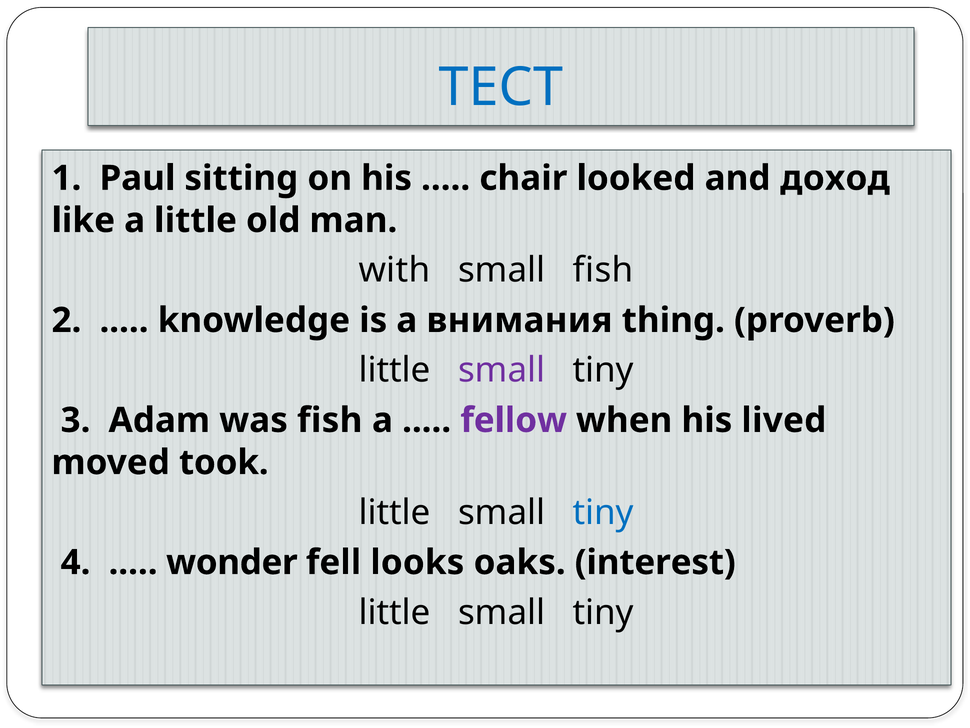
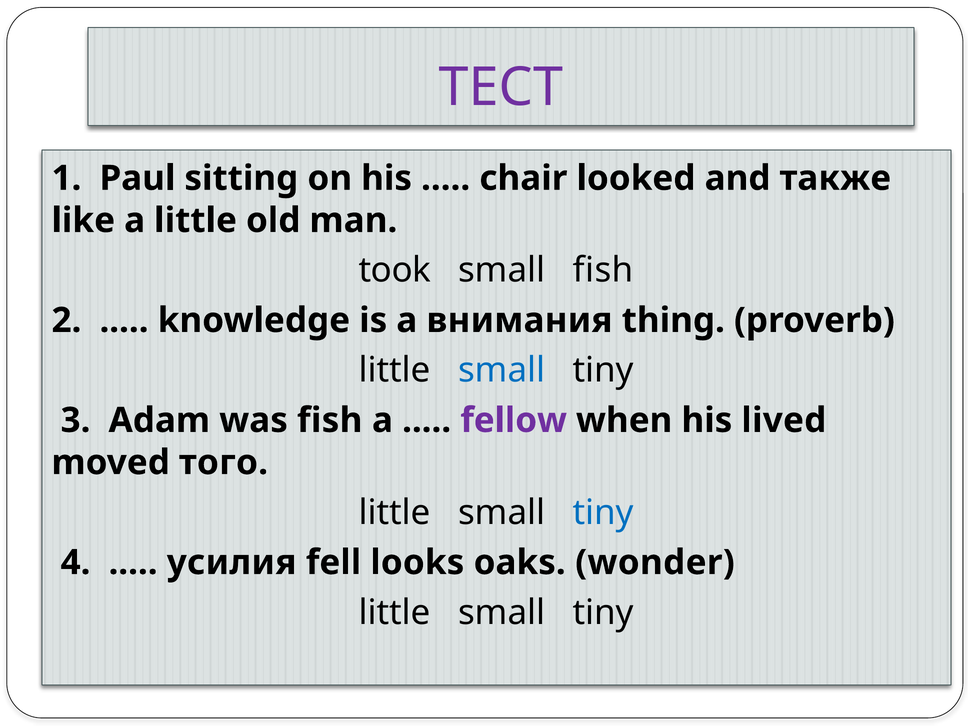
ТЕСТ colour: blue -> purple (501, 87)
доход: доход -> также (835, 178)
with: with -> took (395, 270)
small colour: purple -> blue (502, 370)
took: took -> того (224, 462)
wonder: wonder -> усилия (232, 562)
interest: interest -> wonder (655, 562)
